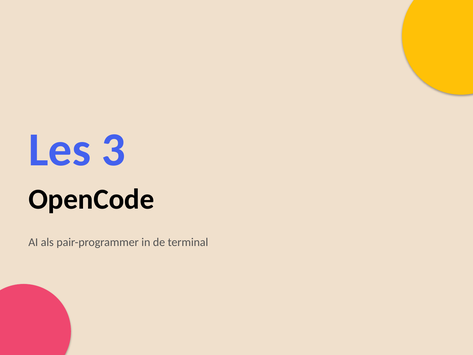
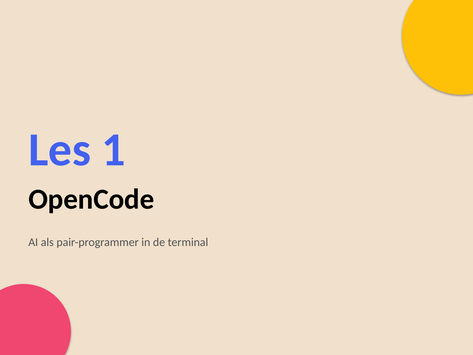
3: 3 -> 1 (114, 150)
